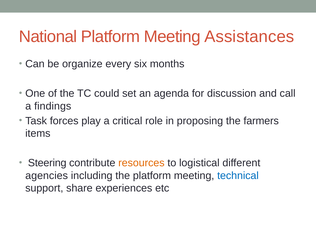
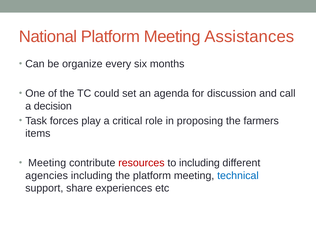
findings: findings -> decision (53, 106)
Steering: Steering -> Meeting (47, 163)
resources colour: orange -> red (141, 163)
to logistical: logistical -> including (199, 163)
